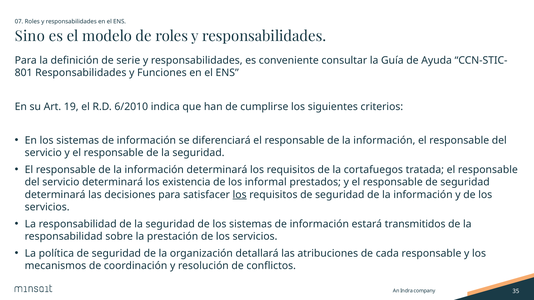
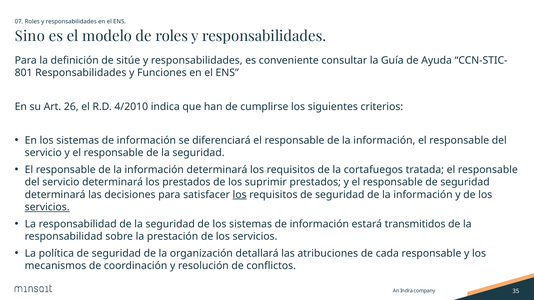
serie: serie -> sitúe (128, 60)
19: 19 -> 26 (71, 107)
6/2010: 6/2010 -> 4/2010 (131, 107)
los existencia: existencia -> prestados (186, 182)
informal: informal -> suprimir (266, 182)
servicios underline: none -> present (47, 207)
